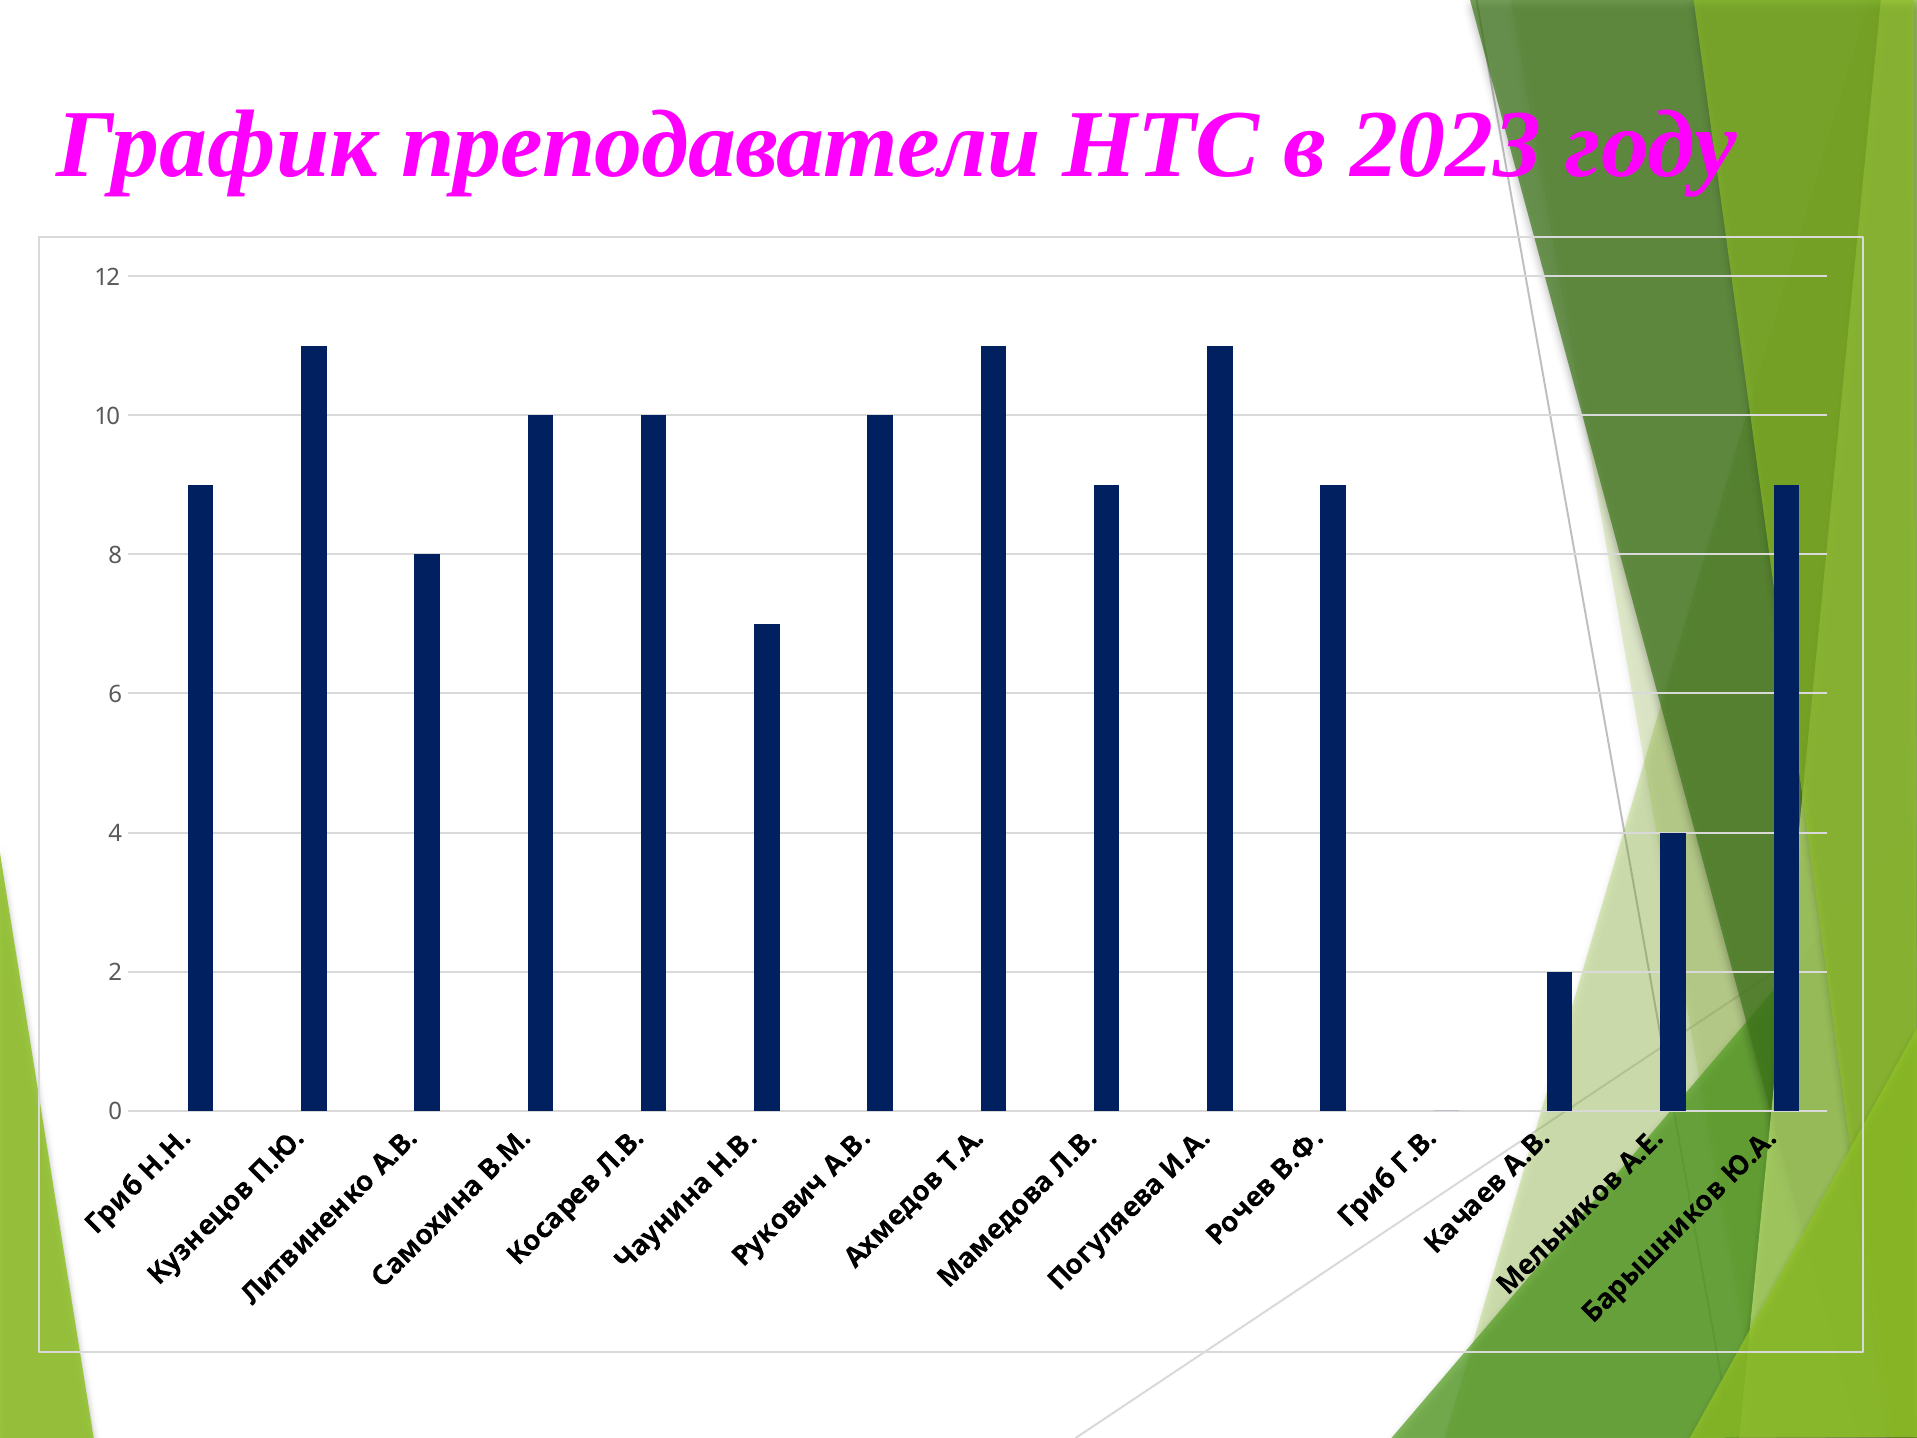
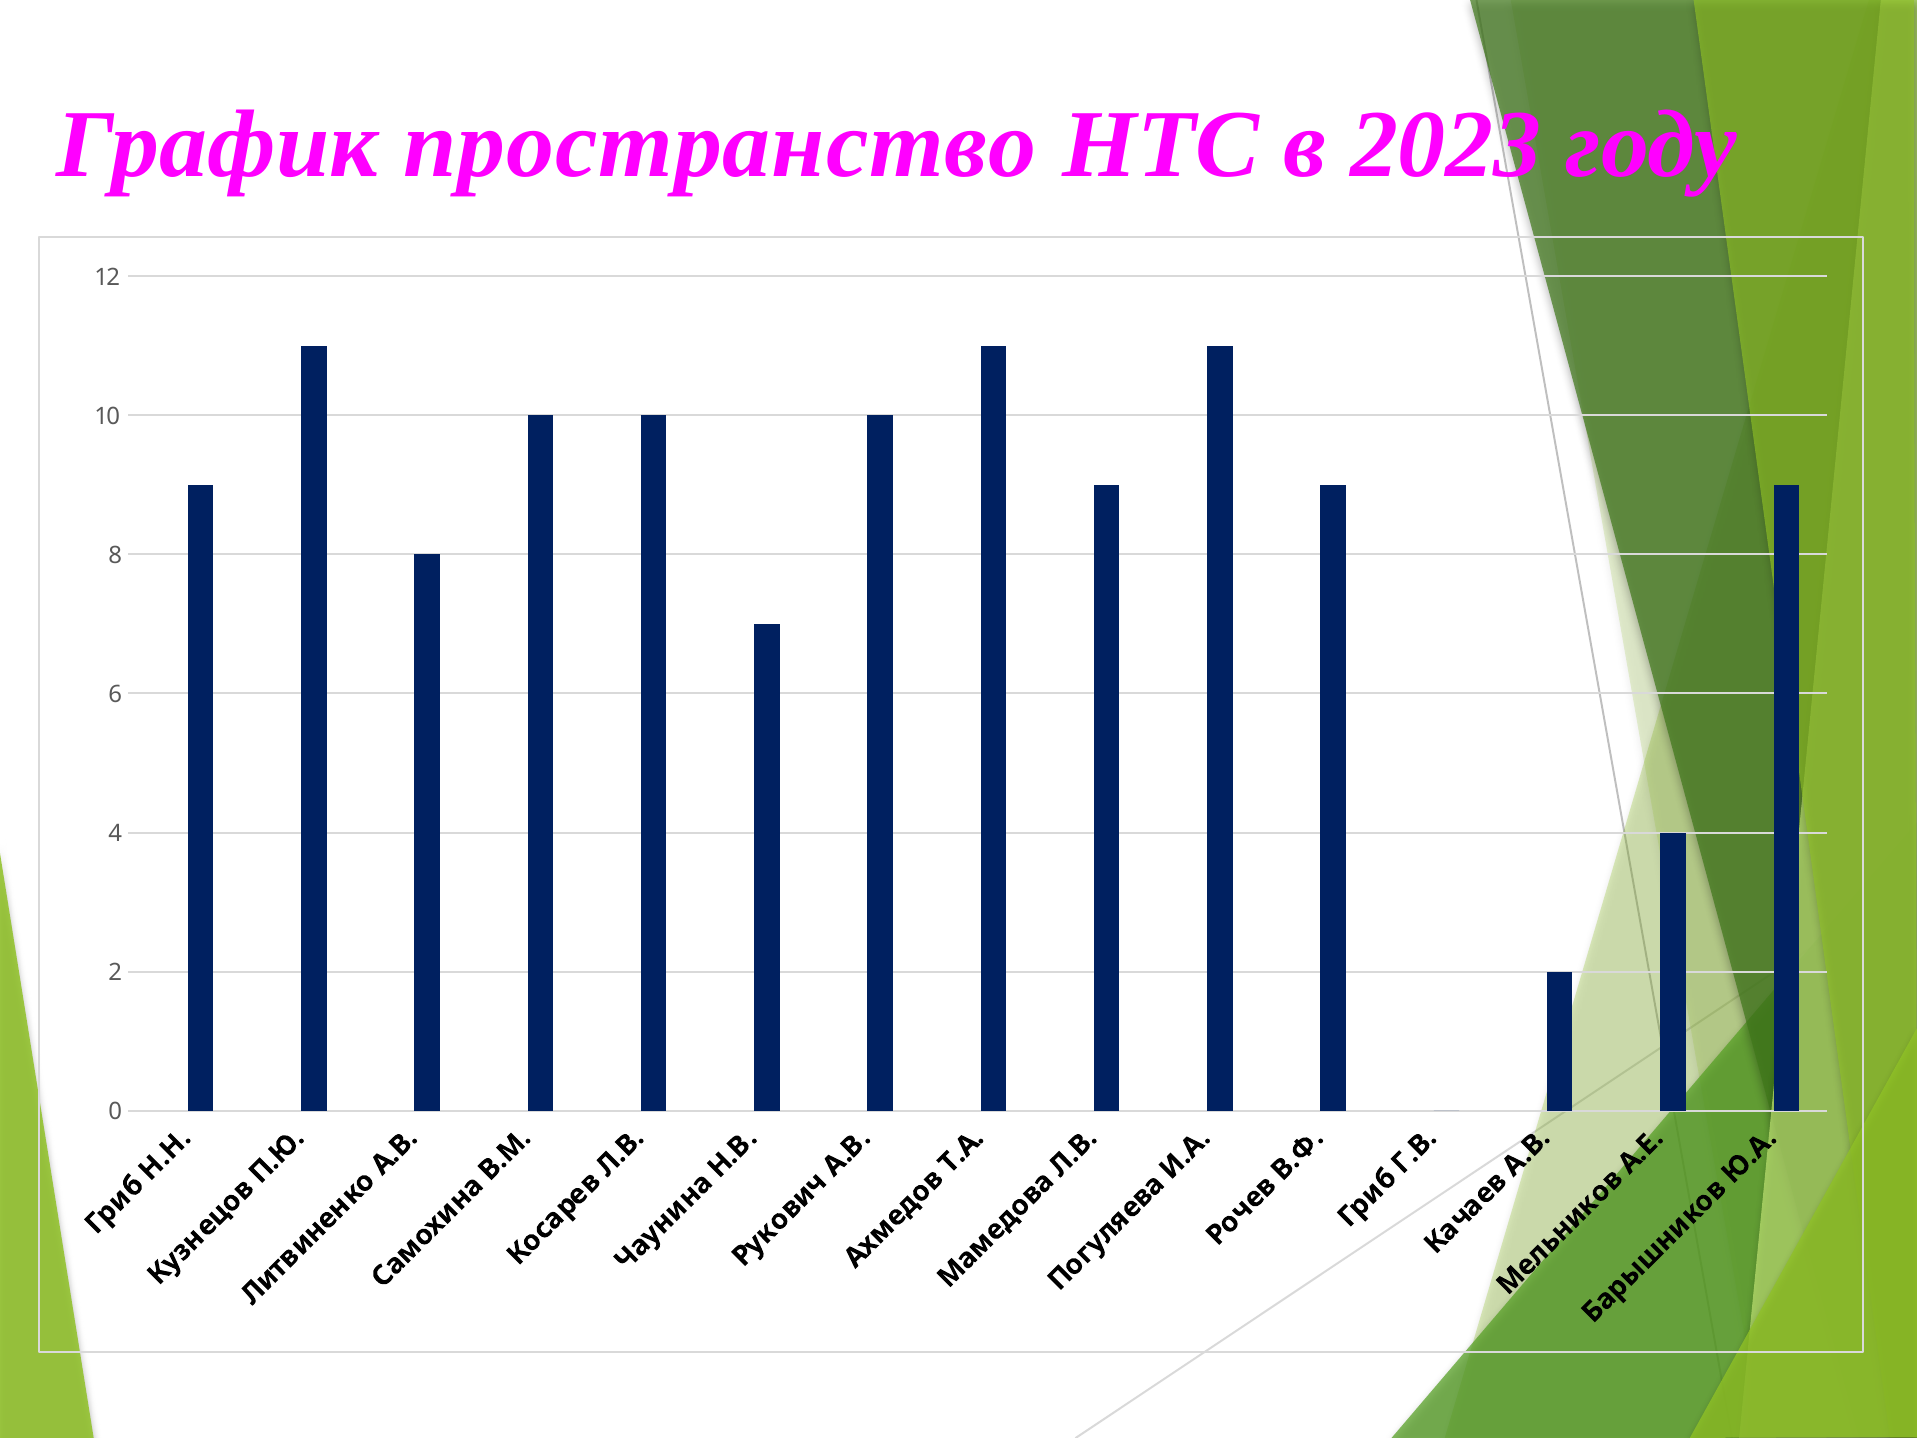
преподаватели: преподаватели -> пространство (720, 145)
